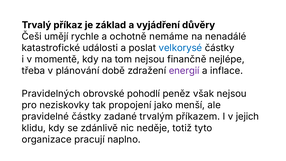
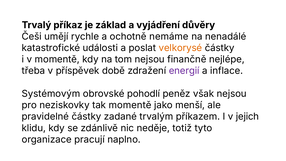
velkorysé colour: blue -> orange (180, 48)
plánování: plánování -> příspěvek (78, 71)
Pravidelných: Pravidelných -> Systémovým (51, 94)
tak propojení: propojení -> momentě (130, 105)
